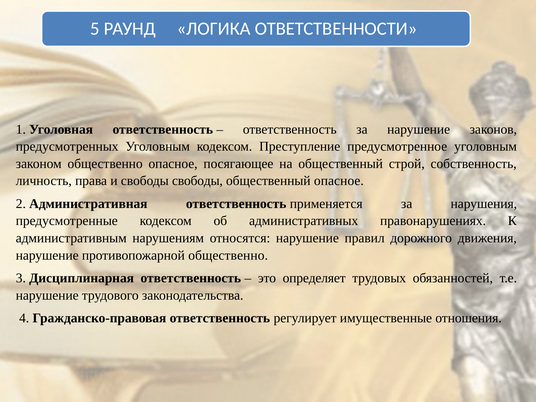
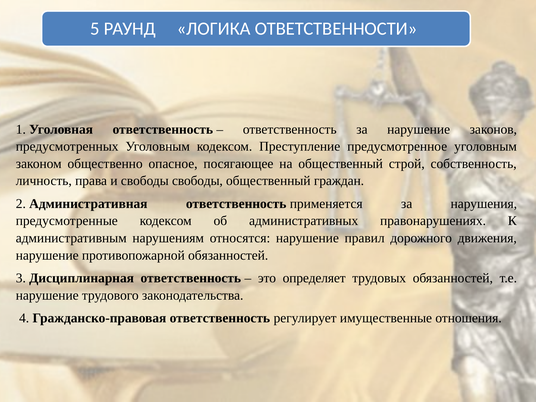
общественный опасное: опасное -> граждан (339, 181)
противопожарной общественно: общественно -> обязанностей (228, 255)
